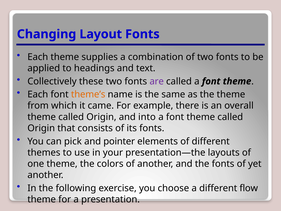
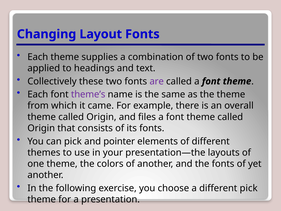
theme’s colour: orange -> purple (88, 94)
into: into -> files (147, 117)
different flow: flow -> pick (249, 188)
